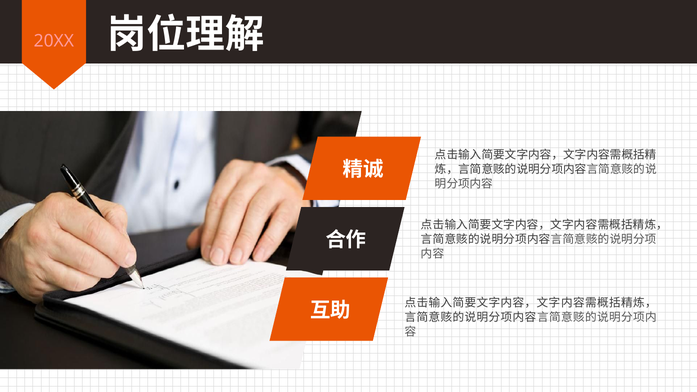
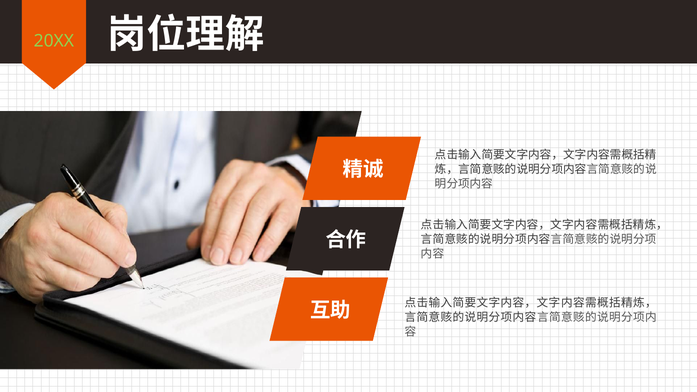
20XX colour: pink -> light green (54, 41)
